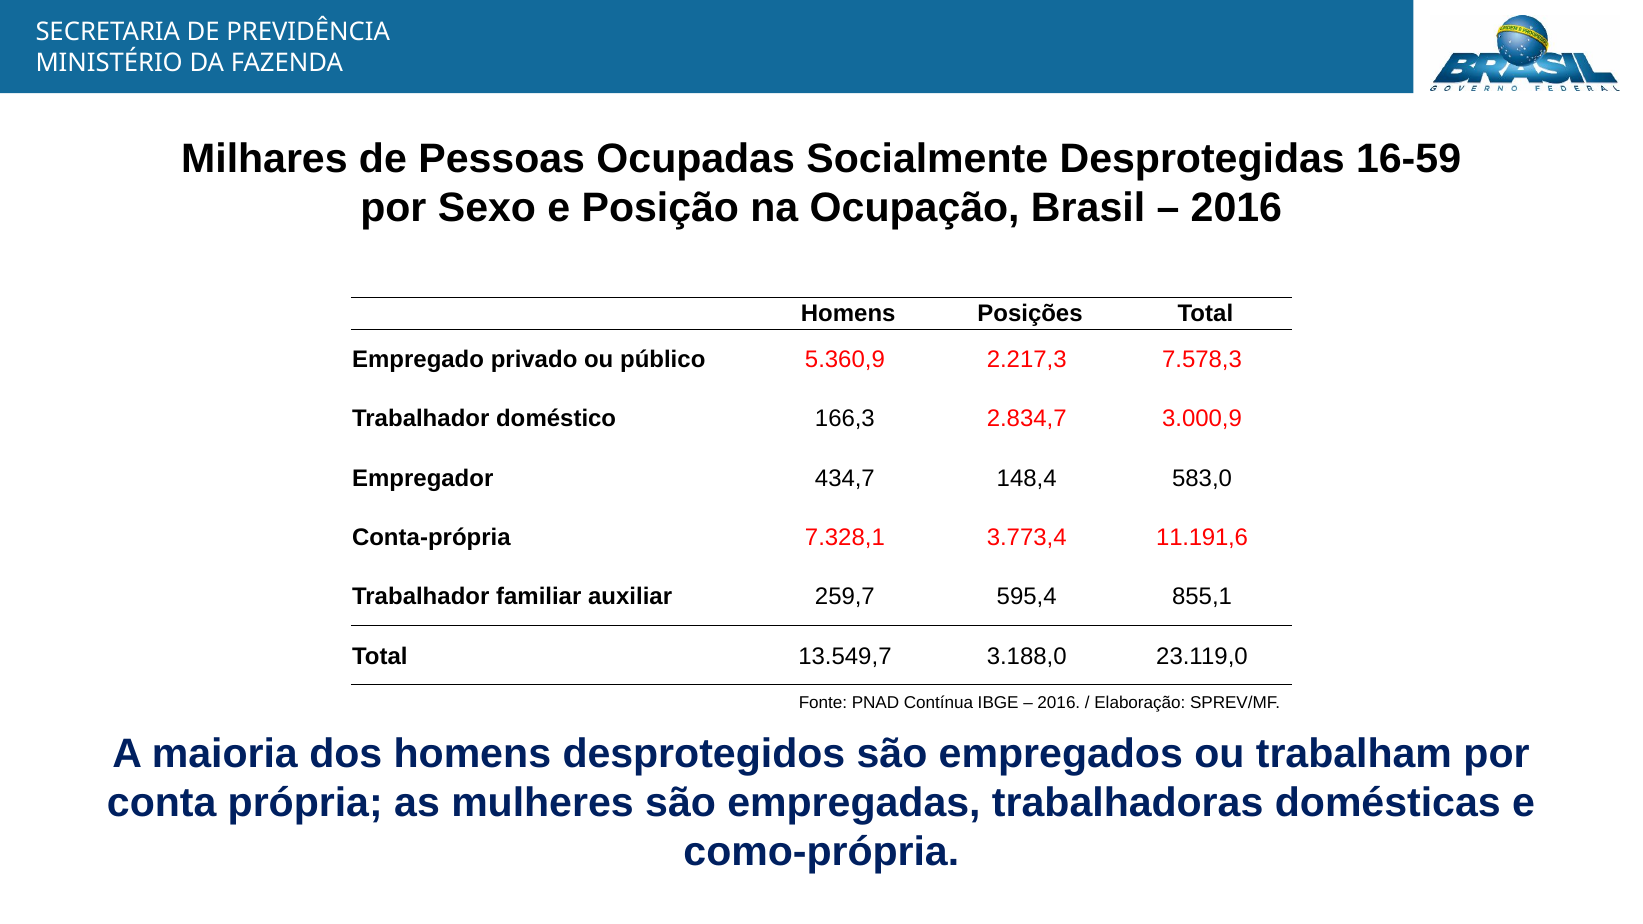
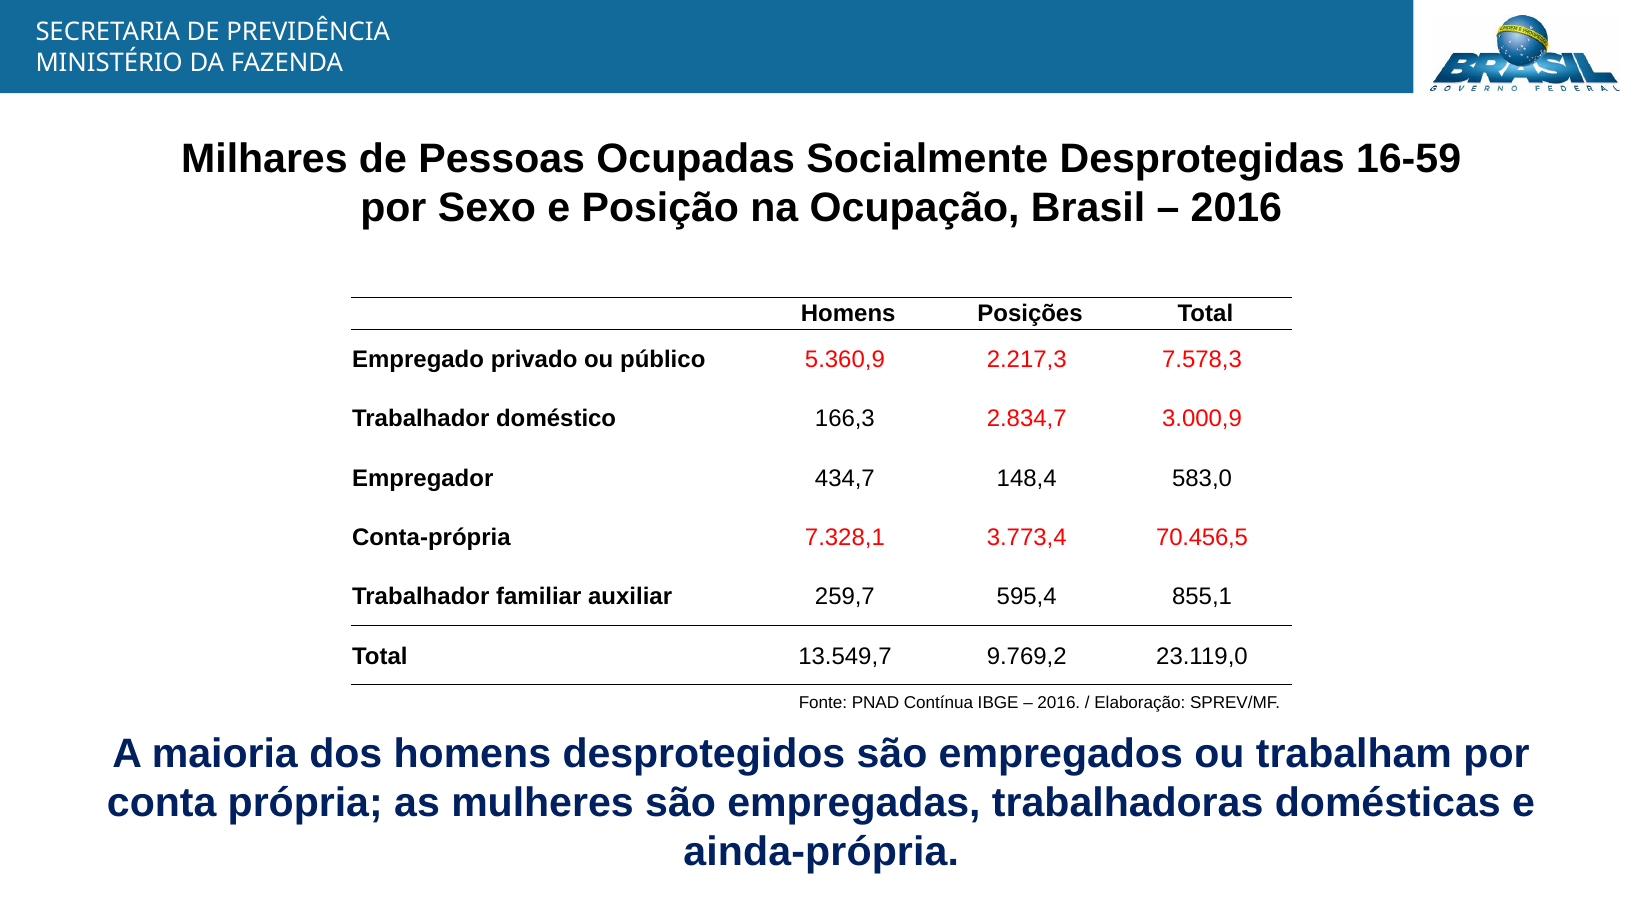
11.191,6: 11.191,6 -> 70.456,5 (1202, 538)
3.188,0: 3.188,0 -> 9.769,2 (1027, 656)
como-própria: como-própria -> ainda-própria (821, 852)
